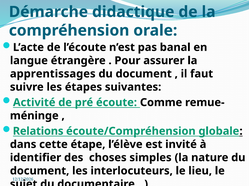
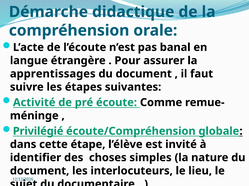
Relations: Relations -> Privilégié (38, 132)
